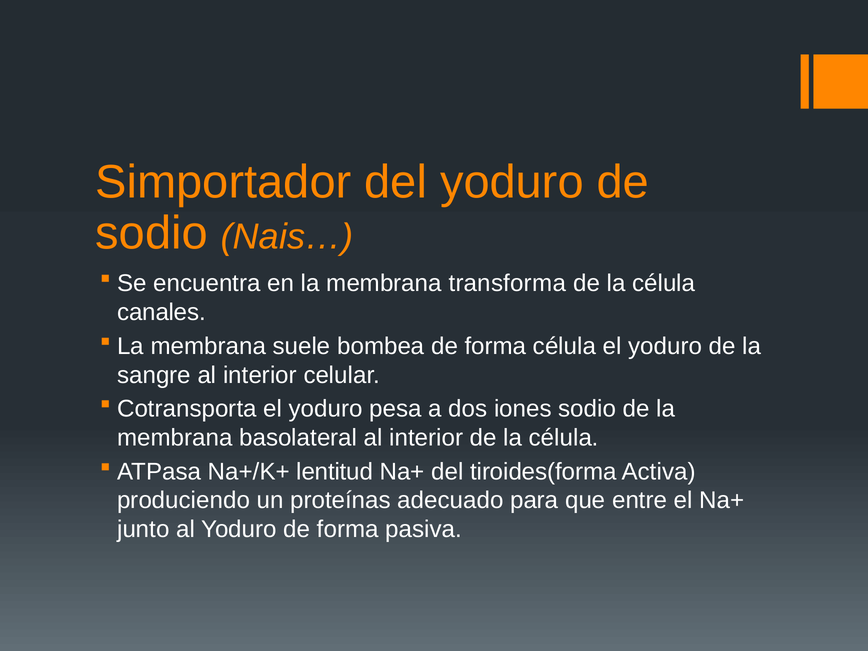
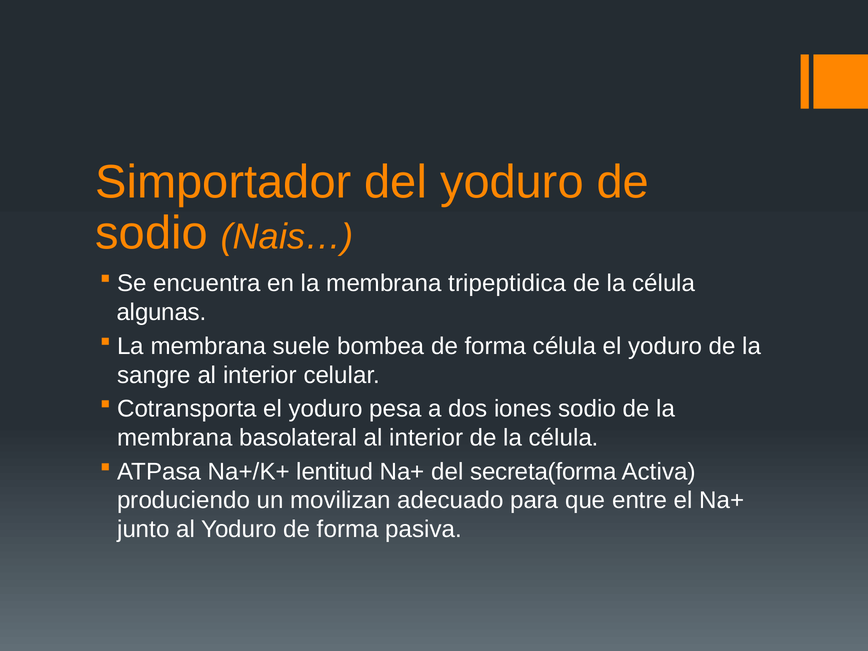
transforma: transforma -> tripeptidica (507, 283)
canales: canales -> algunas (162, 312)
tiroides(forma: tiroides(forma -> secreta(forma (543, 472)
proteínas: proteínas -> movilizan (340, 501)
